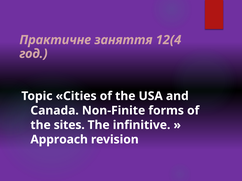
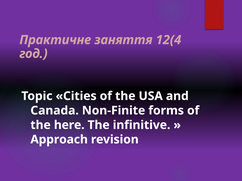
sites: sites -> here (69, 125)
